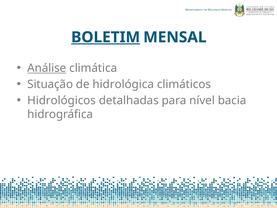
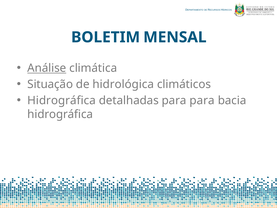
BOLETIM underline: present -> none (106, 37)
Hidrológicos: Hidrológicos -> Hidrográfica (62, 100)
para nível: nível -> para (202, 100)
